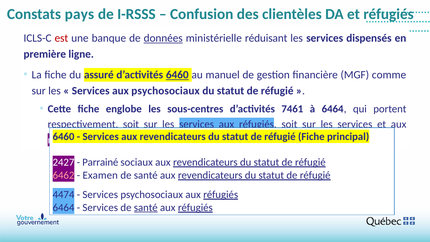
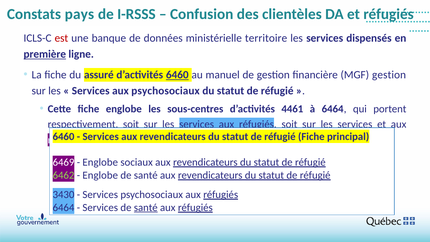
données underline: present -> none (163, 38)
réduisant: réduisant -> territoire (266, 38)
première underline: none -> present (45, 54)
MGF comme: comme -> gestion (389, 75)
7461: 7461 -> 4461 (292, 109)
2427: 2427 -> 6469 (63, 162)
Parrainé: Parrainé -> Englobe (100, 162)
6462 colour: pink -> light green (63, 175)
Examen: Examen -> Englobe (100, 175)
4474: 4474 -> 3430 (63, 194)
